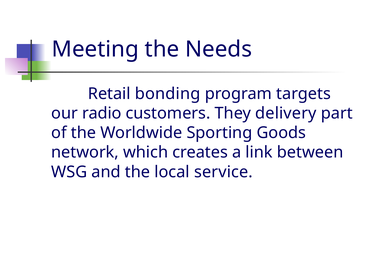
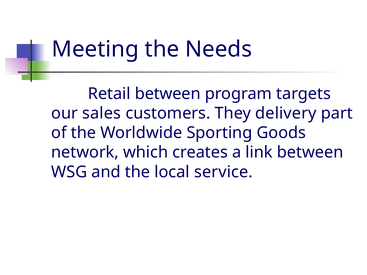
Retail bonding: bonding -> between (168, 94)
radio: radio -> sales (102, 113)
